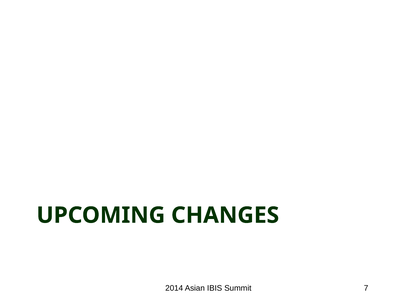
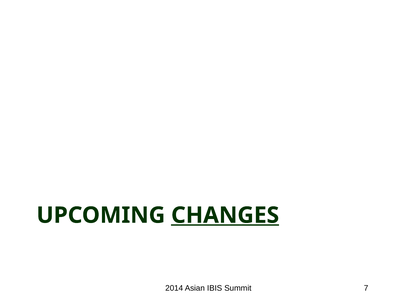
CHANGES underline: none -> present (225, 215)
